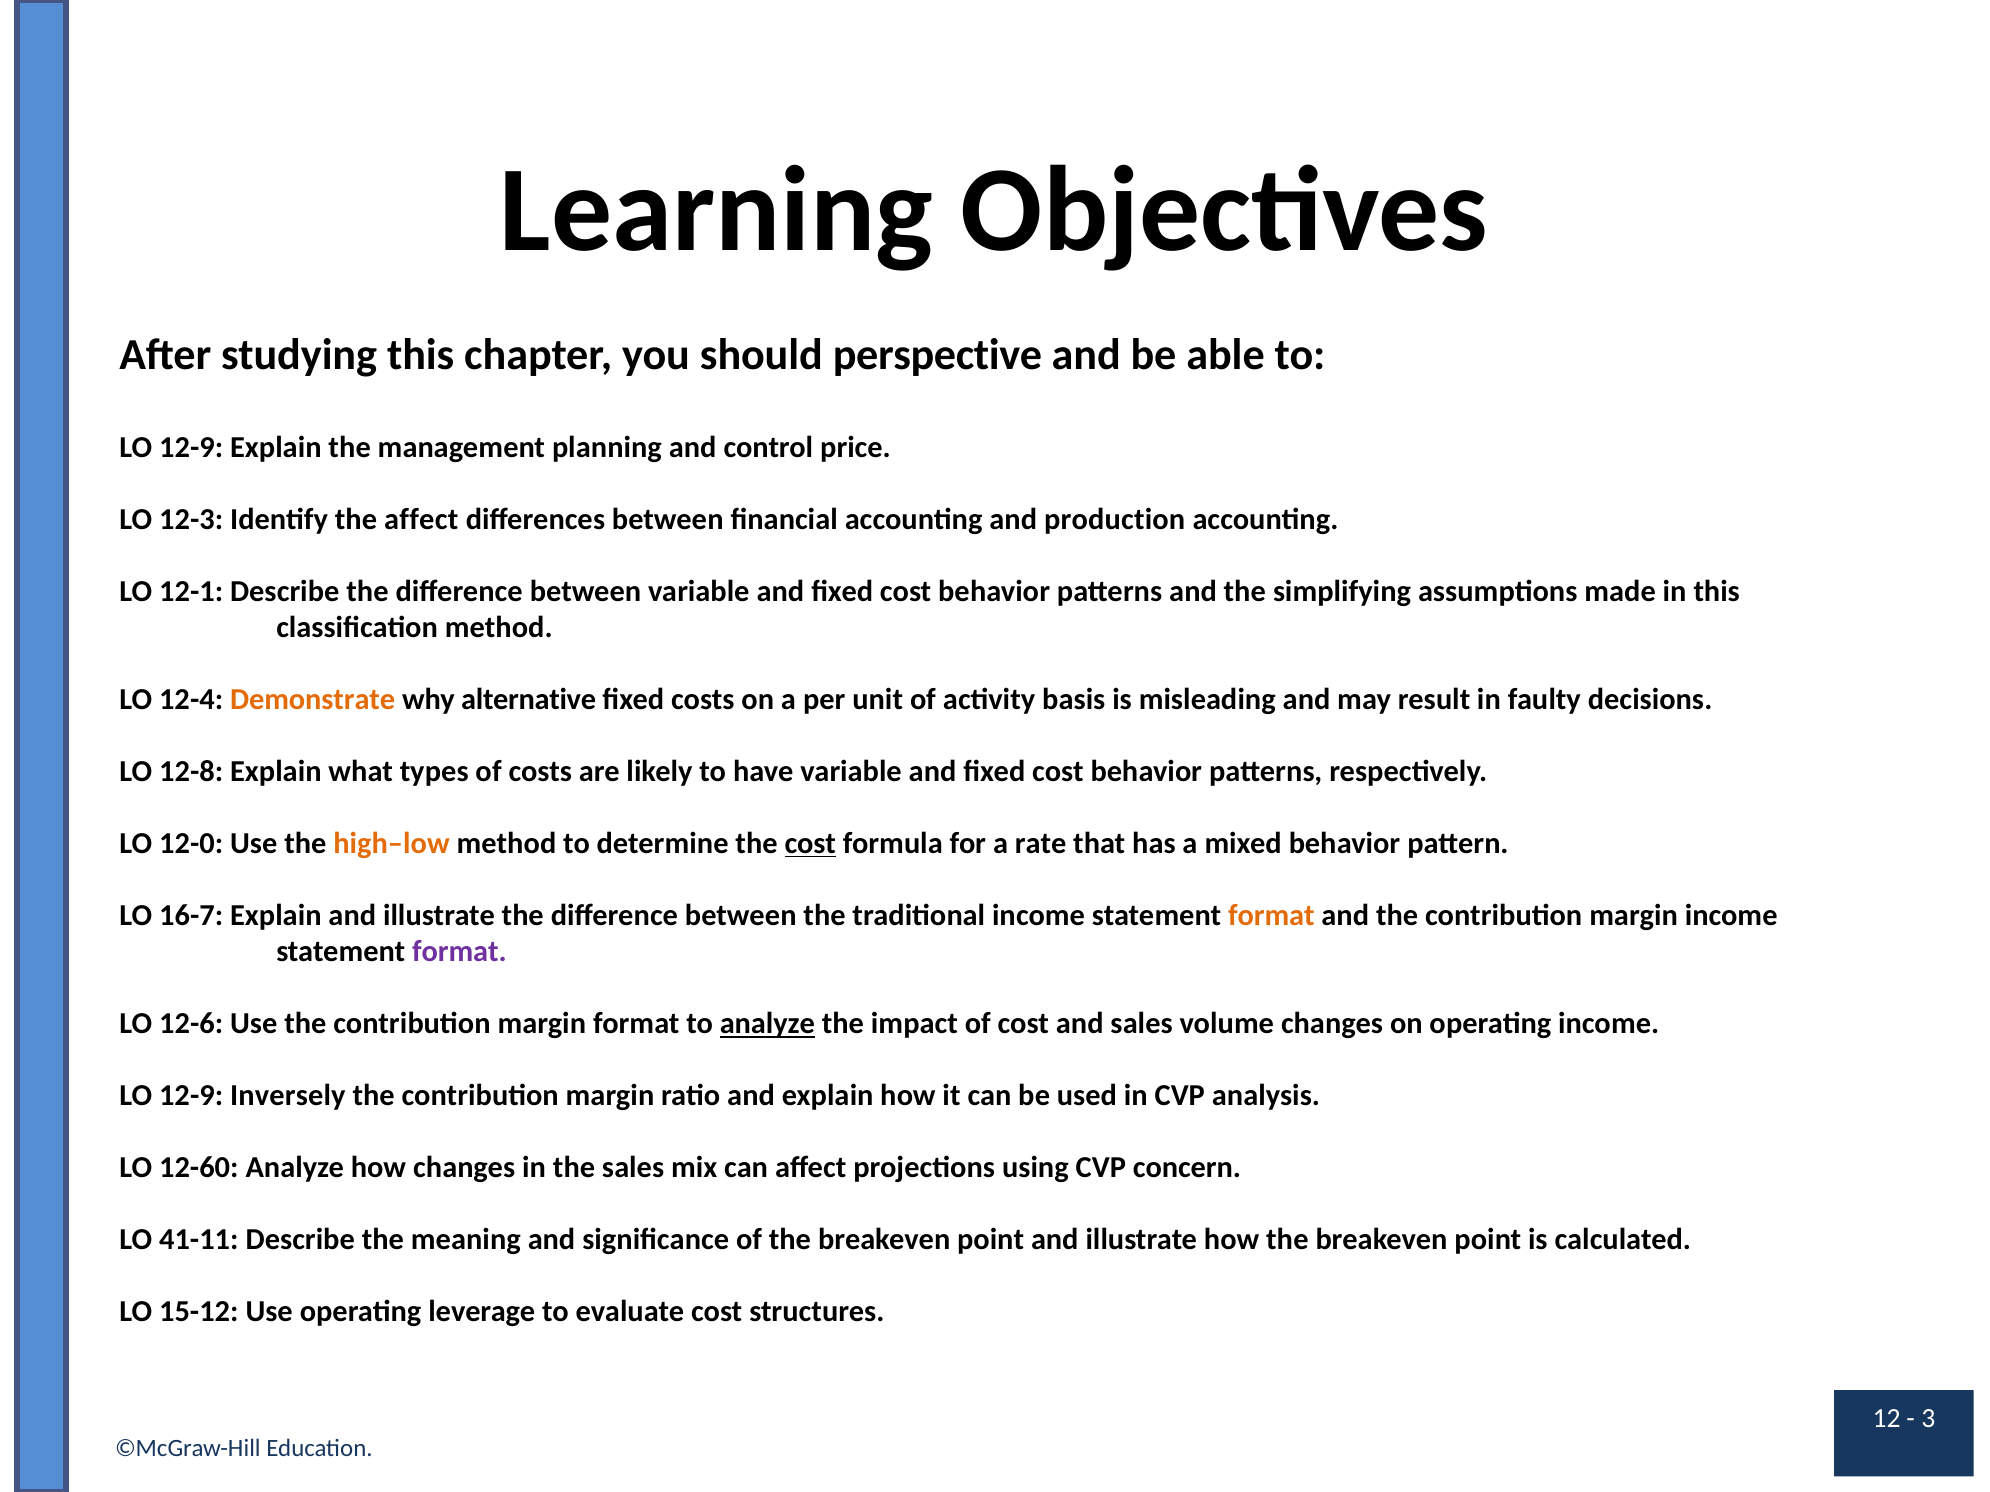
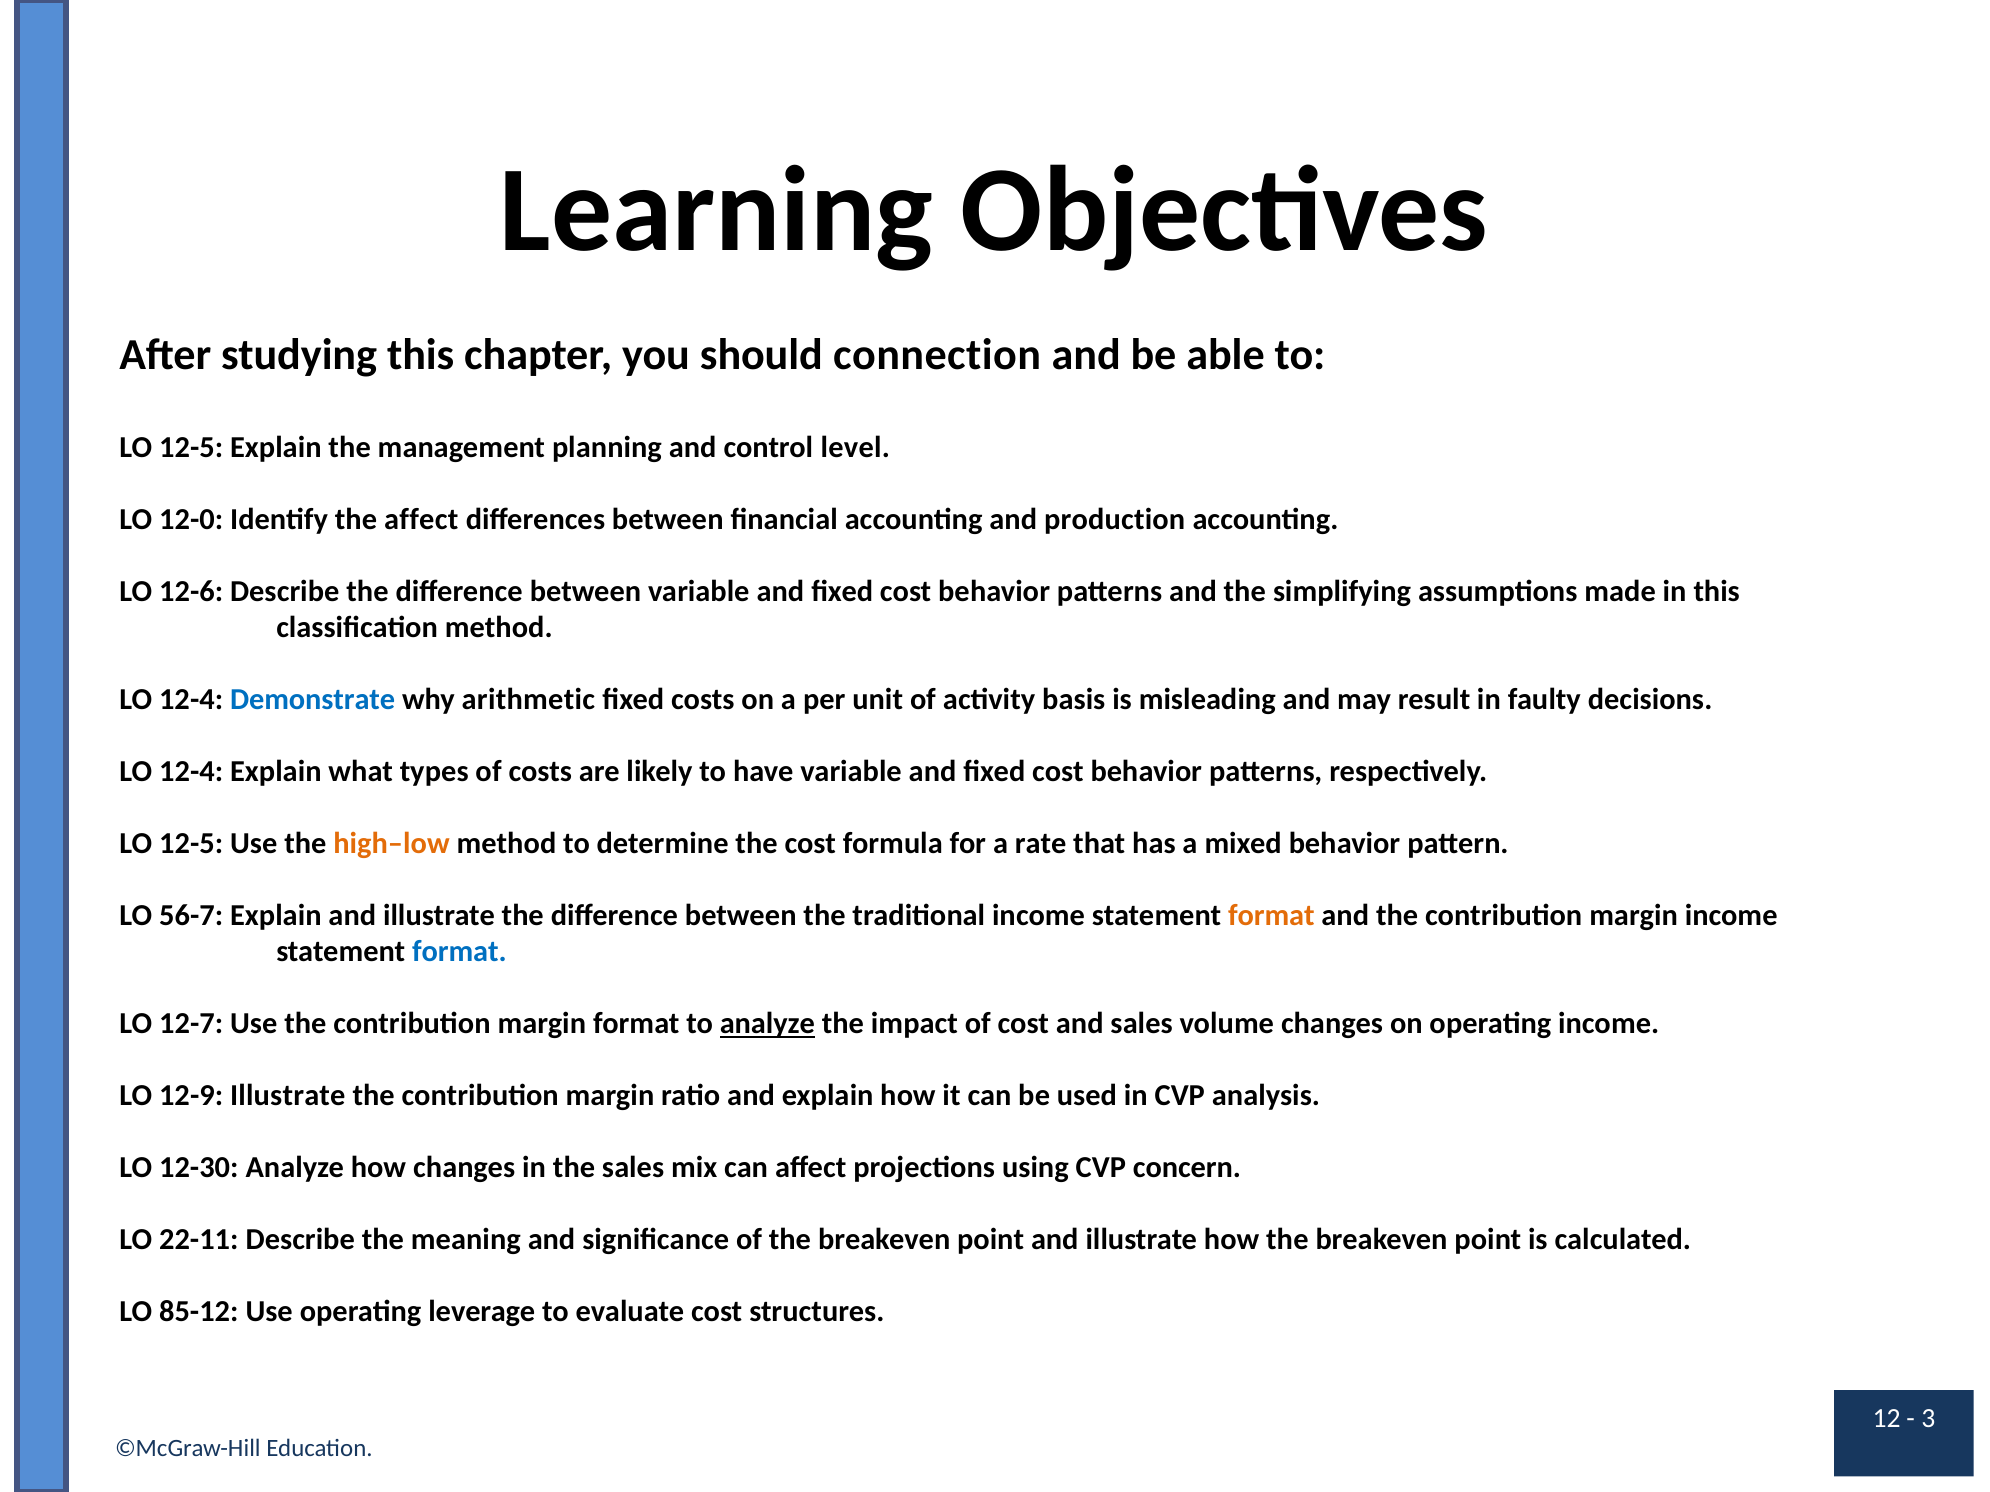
perspective: perspective -> connection (937, 355)
12-9: 12-9 -> 12-5 (191, 448)
price: price -> level (855, 448)
12-3: 12-3 -> 12-0 (191, 520)
12-1: 12-1 -> 12-6 (191, 592)
Demonstrate colour: orange -> blue (313, 700)
alternative: alternative -> arithmetic (528, 700)
12-8: 12-8 -> 12-4 (191, 772)
12-0: 12-0 -> 12-5 (191, 844)
cost underline: present -> none (810, 844)
16-7: 16-7 -> 56-7 (191, 916)
format colour: purple -> blue (459, 952)
12-6: 12-6 -> 12-7 (191, 1024)
12-9 Inversely: Inversely -> Illustrate (288, 1096)
12-60: 12-60 -> 12-30 (199, 1168)
41-11: 41-11 -> 22-11 (199, 1240)
15-12: 15-12 -> 85-12 (199, 1312)
